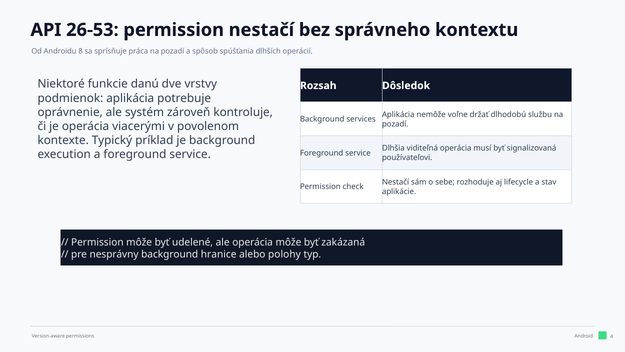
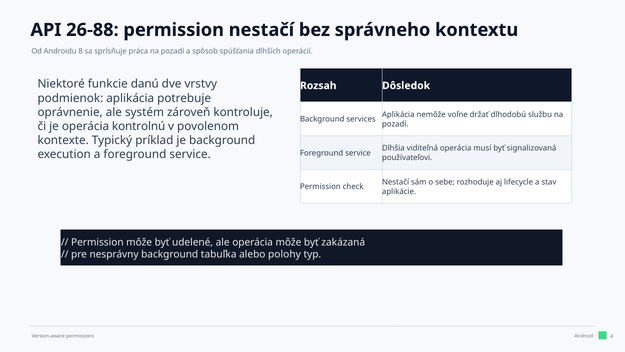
26-53: 26-53 -> 26-88 (92, 30)
viacerými: viacerými -> kontrolnú (139, 126)
hranice: hranice -> tabuľka (219, 254)
